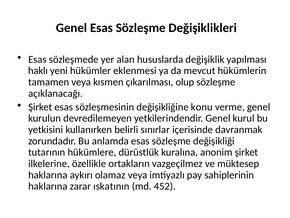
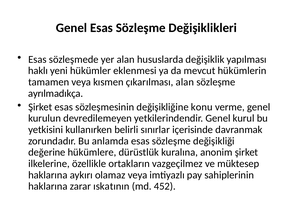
çıkarılması olup: olup -> alan (185, 82)
açıklanacağı: açıklanacağı -> ayrılmadıkça (56, 93)
tutarının: tutarının -> değerine (47, 152)
